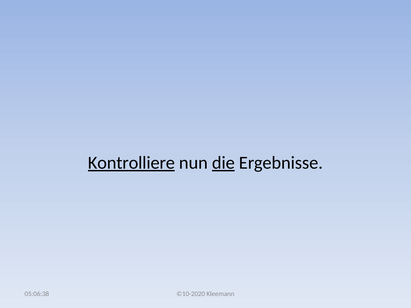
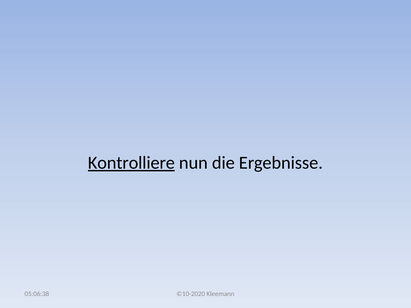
die underline: present -> none (223, 163)
